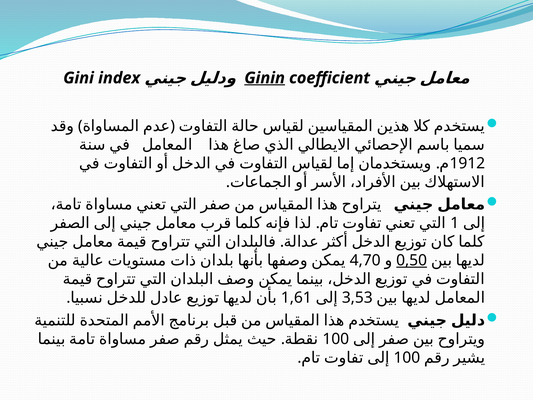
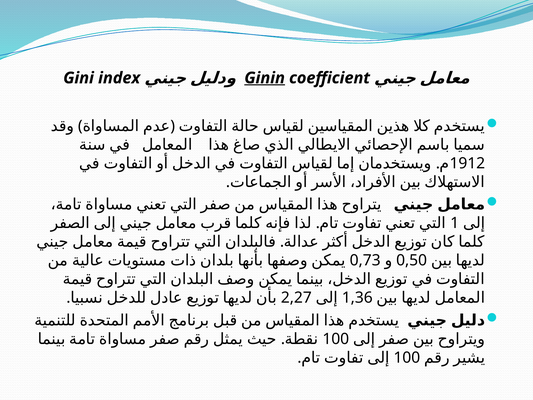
4,70: 4,70 -> 0,73 (365, 260)
0,50 underline: present -> none (412, 260)
1,61: 1,61 -> 2,27 (296, 298)
3,53: 3,53 -> 1,36 (357, 298)
